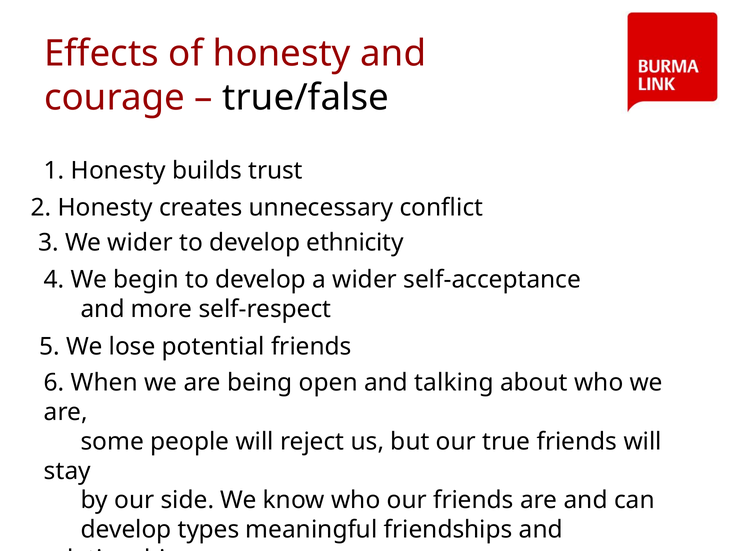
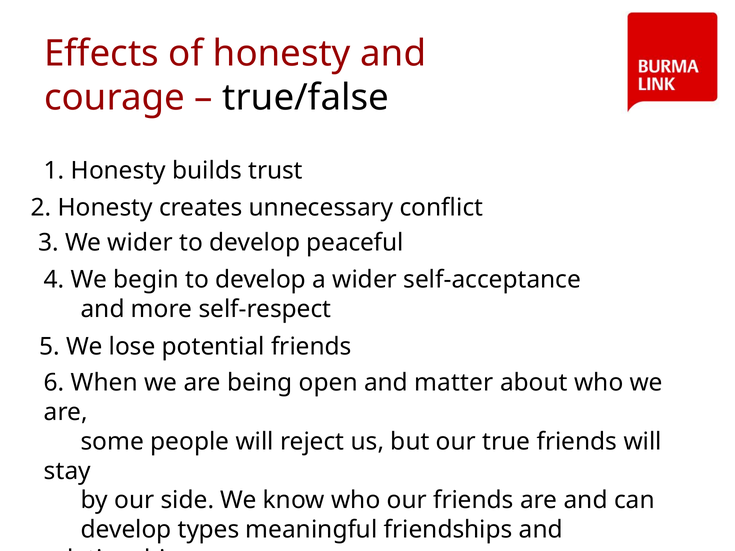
ethnicity: ethnicity -> peaceful (355, 243)
talking: talking -> matter (454, 383)
